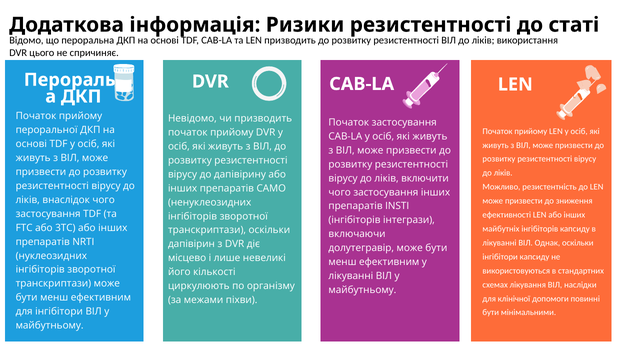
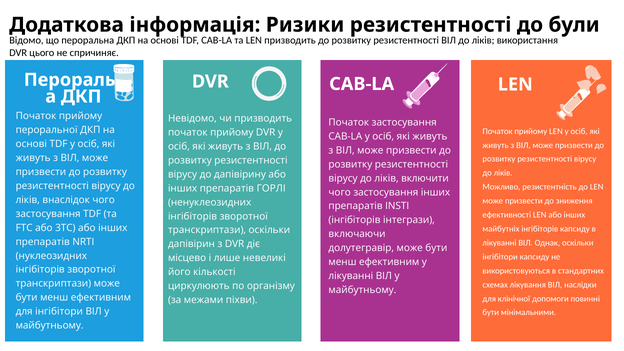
статі: статі -> були (574, 25)
САМО: САМО -> ГОРЛІ (271, 188)
